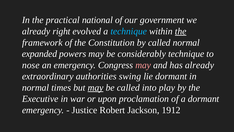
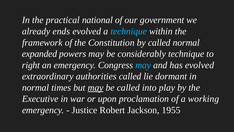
right: right -> ends (61, 31)
the underline: present -> none (181, 31)
nose: nose -> right (31, 65)
may colour: pink -> light blue (143, 65)
has already: already -> evolved (200, 65)
authorities swing: swing -> called (130, 76)
a dormant: dormant -> working (204, 99)
1912: 1912 -> 1955 (171, 110)
